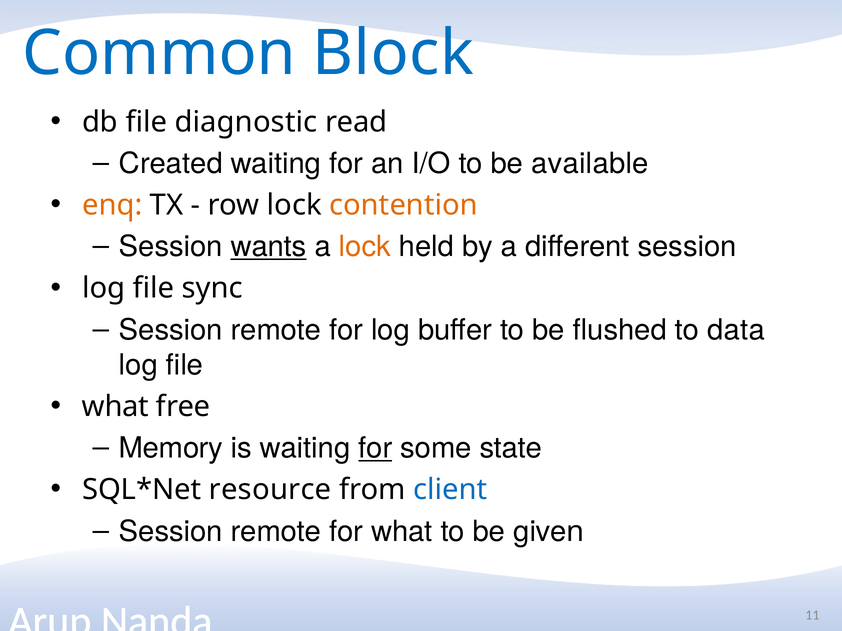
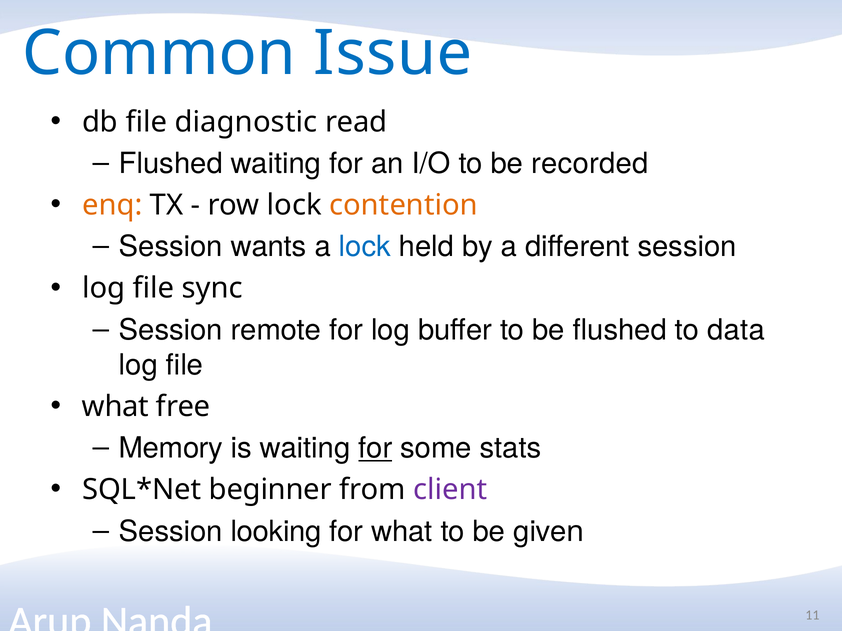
Block: Block -> Issue (393, 54)
Created: Created -> Flushed (171, 164)
available: available -> recorded (590, 164)
wants underline: present -> none (269, 247)
lock colour: orange -> blue (365, 247)
state: state -> stats (511, 449)
resource: resource -> beginner (270, 490)
client colour: blue -> purple (450, 490)
remote: remote -> looking (276, 532)
